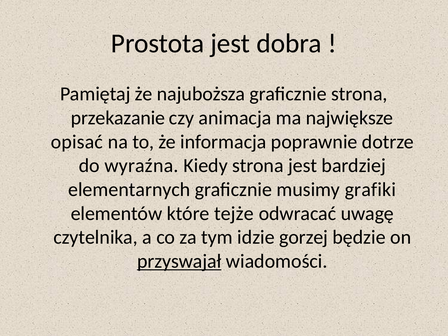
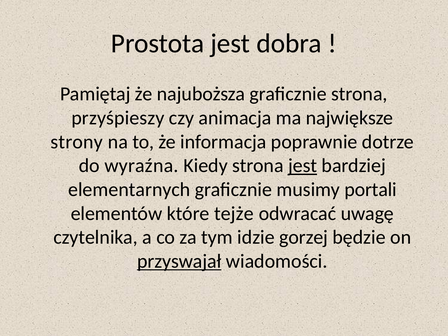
przekazanie: przekazanie -> przyśpieszy (118, 118)
opisać: opisać -> strony (77, 142)
jest underline: none -> present (303, 166)
grafiki: grafiki -> portali (371, 190)
